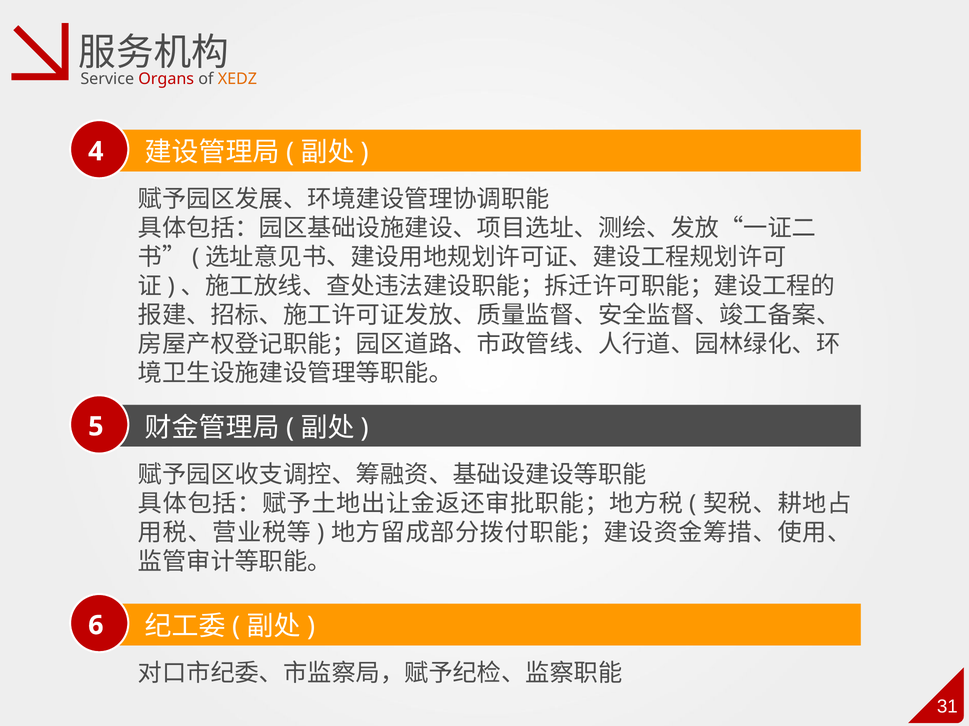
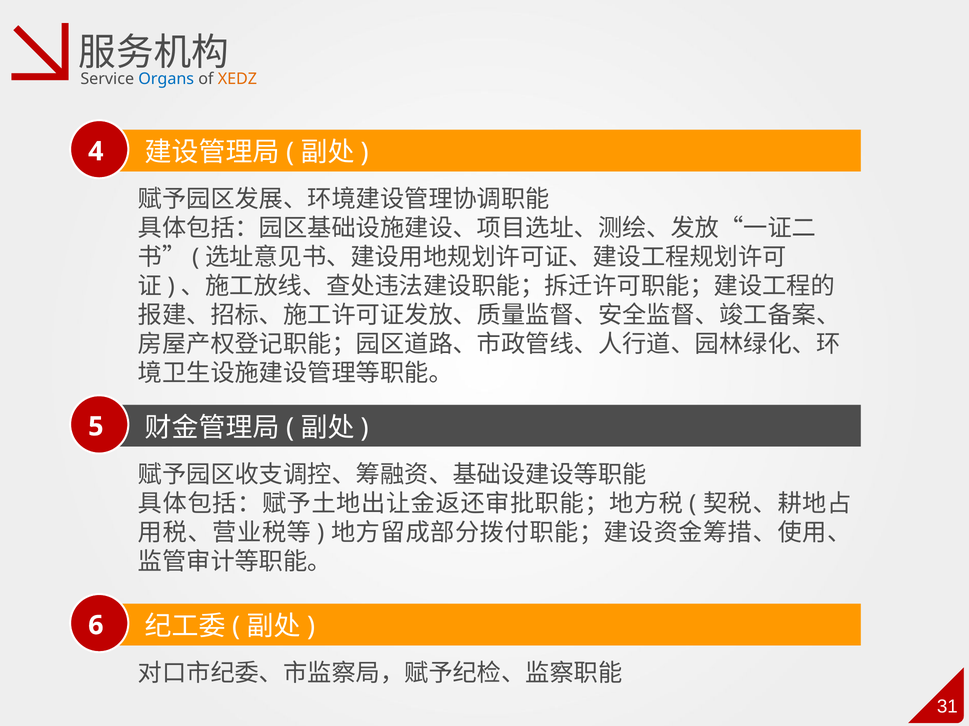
Organs colour: red -> blue (166, 79)
